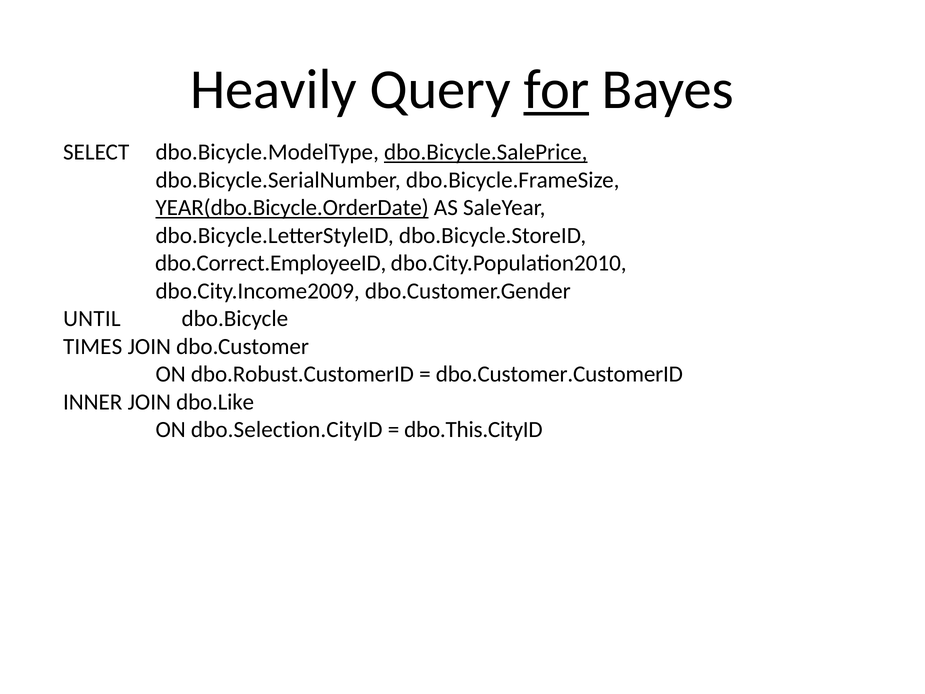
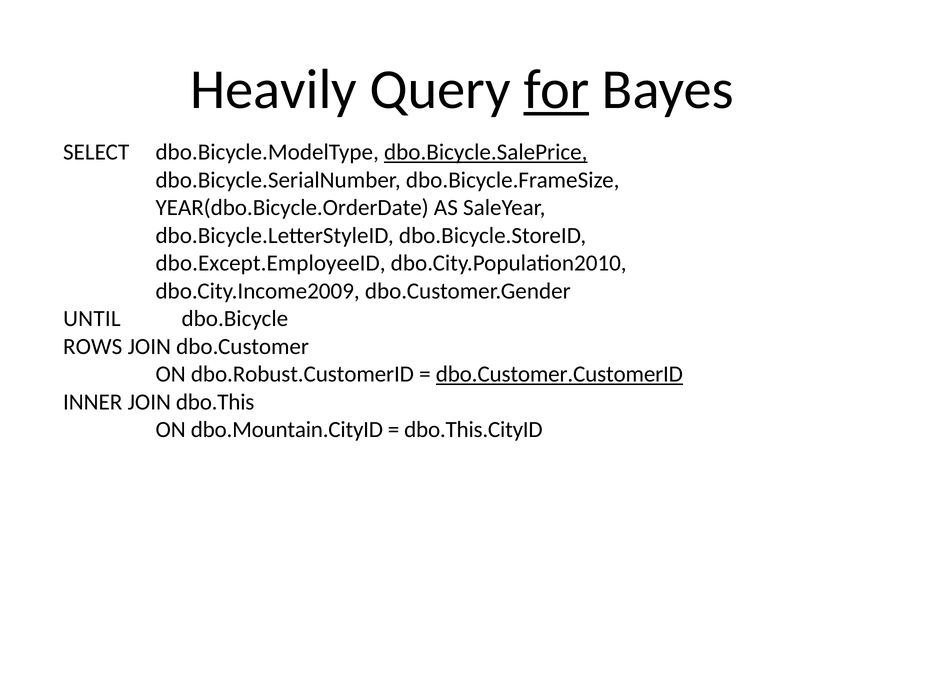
YEAR(dbo.Bicycle.OrderDate underline: present -> none (292, 208)
dbo.Correct.EmployeeID: dbo.Correct.EmployeeID -> dbo.Except.EmployeeID (271, 263)
TIMES: TIMES -> ROWS (93, 346)
dbo.Customer.CustomerID underline: none -> present (559, 374)
dbo.Like: dbo.Like -> dbo.This (215, 402)
dbo.Selection.CityID: dbo.Selection.CityID -> dbo.Mountain.CityID (287, 430)
